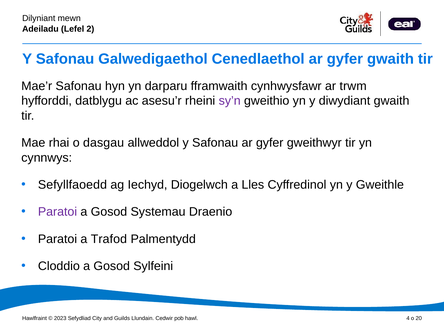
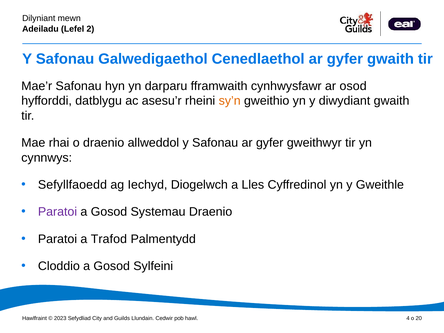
trwm: trwm -> osod (353, 86)
sy’n colour: purple -> orange (230, 101)
o dasgau: dasgau -> draenio (104, 143)
